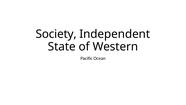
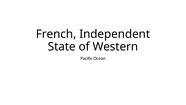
Society: Society -> French (56, 34)
